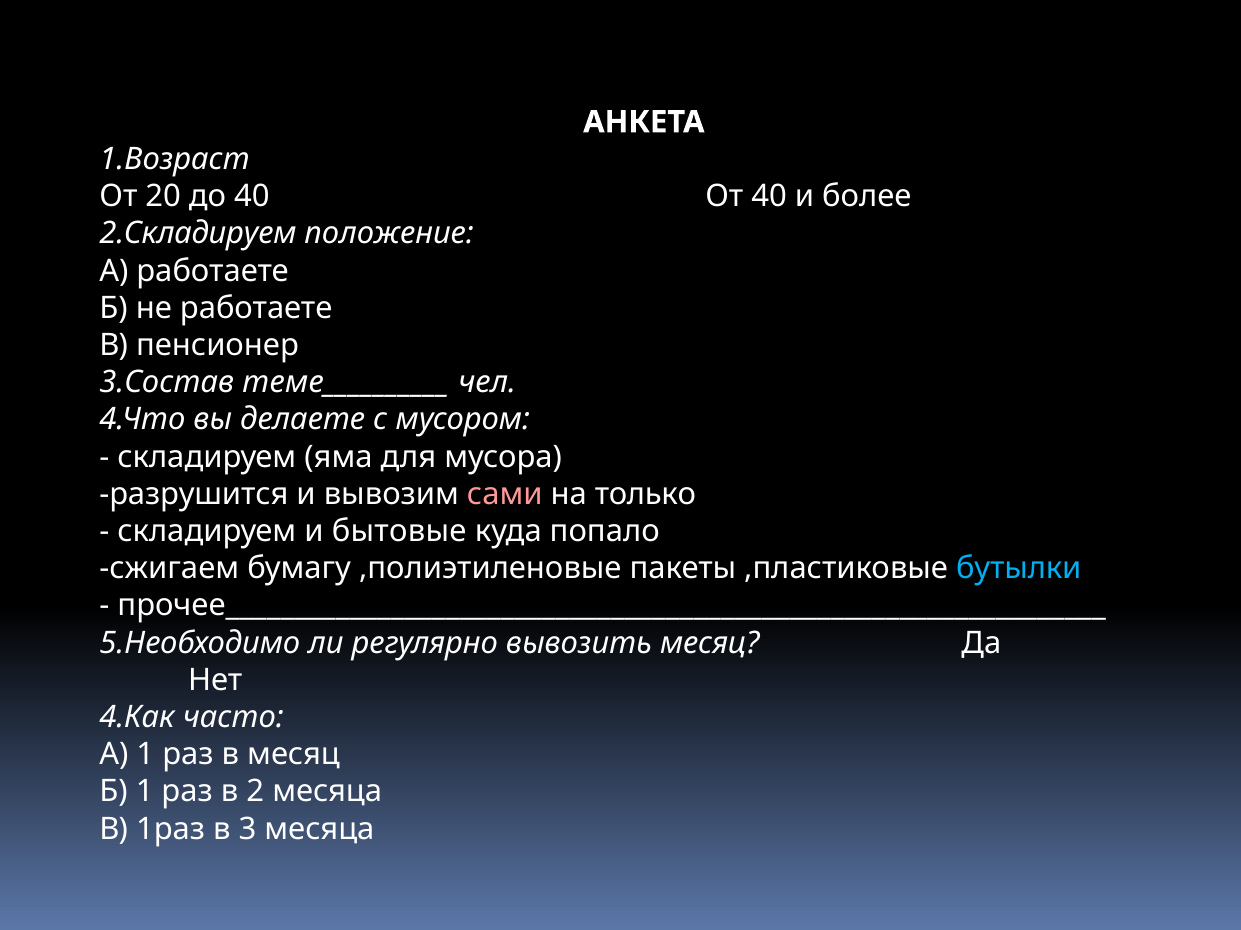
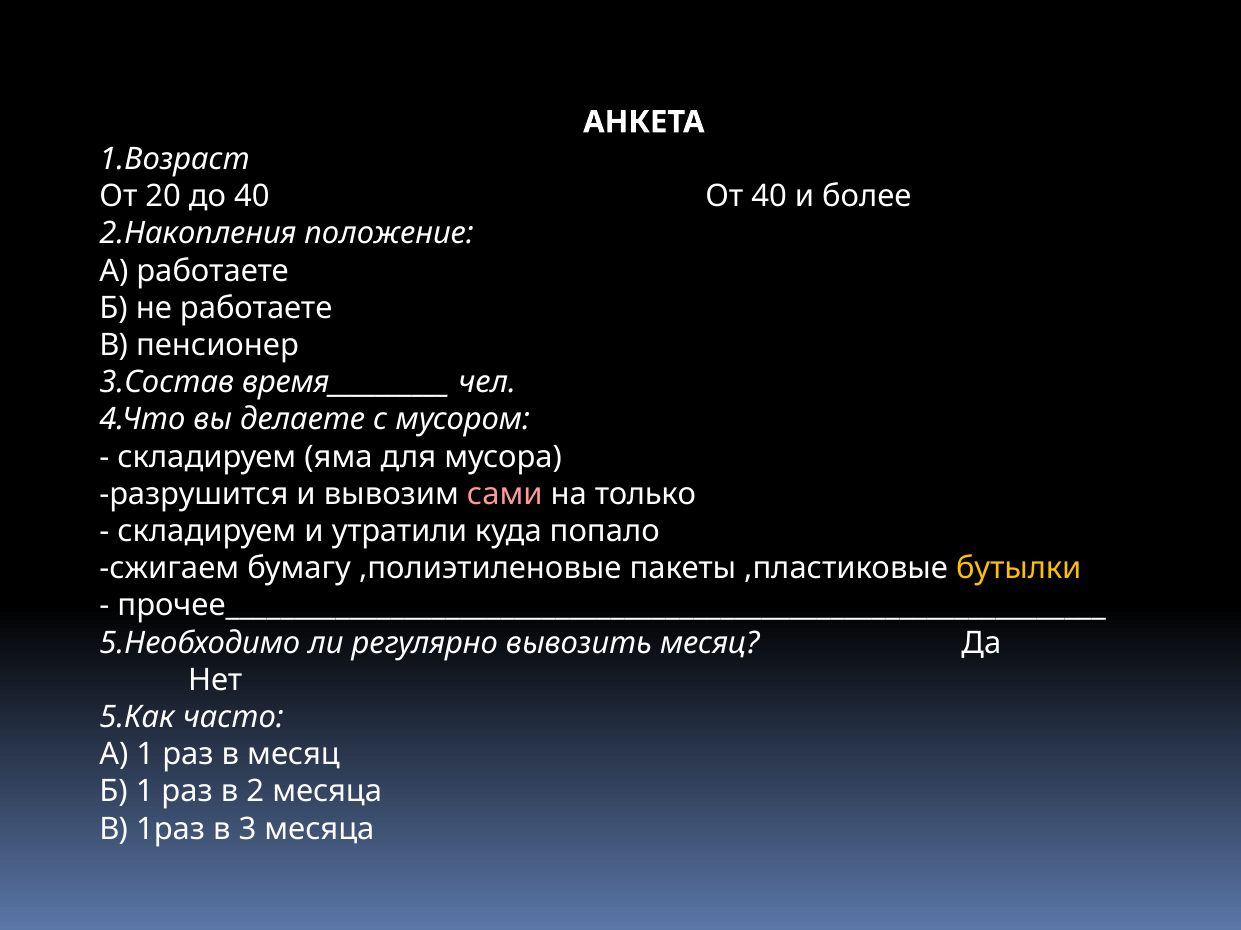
2.Складируем: 2.Складируем -> 2.Накопления (198, 234)
теме__________: теме__________ -> время__________ (346, 383)
бытовые: бытовые -> утратили (399, 532)
бутылки colour: light blue -> yellow (1019, 569)
4.Как: 4.Как -> 5.Как (137, 718)
